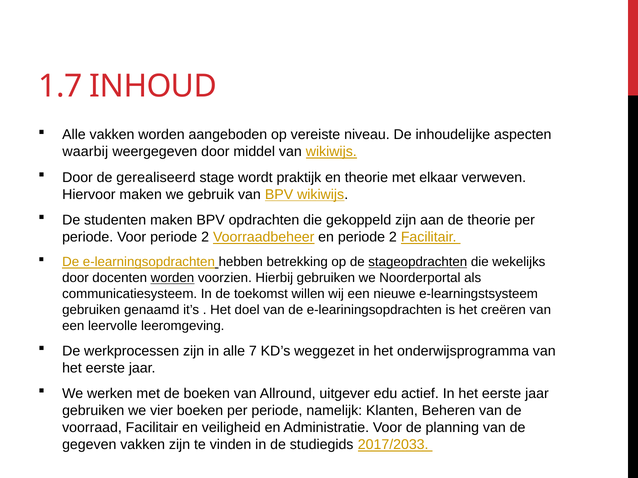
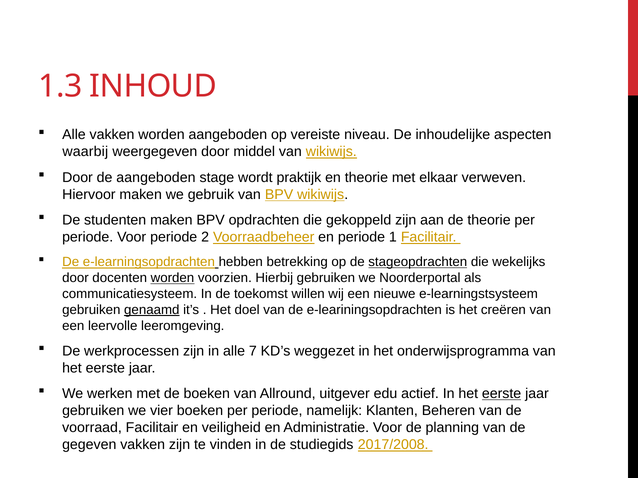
1.7: 1.7 -> 1.3 (60, 86)
de gerealiseerd: gerealiseerd -> aangeboden (156, 178)
en periode 2: 2 -> 1 (393, 237)
genaamd underline: none -> present (152, 310)
eerste underline: none -> present (502, 394)
2017/2033: 2017/2033 -> 2017/2008 (393, 445)
